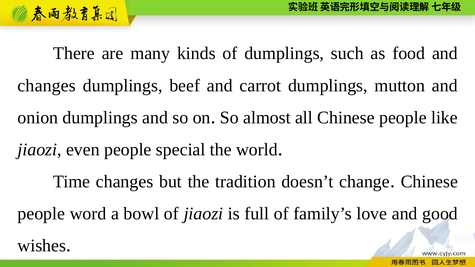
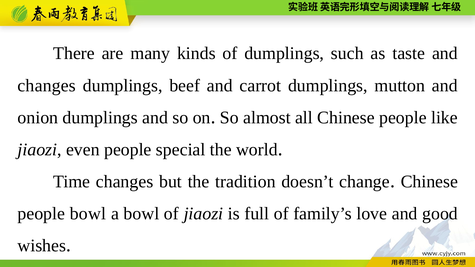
food: food -> taste (409, 53)
people word: word -> bowl (88, 214)
